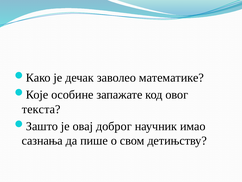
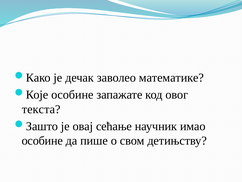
доброг: доброг -> сећање (114, 126)
сазнања: сазнања -> особине (42, 140)
